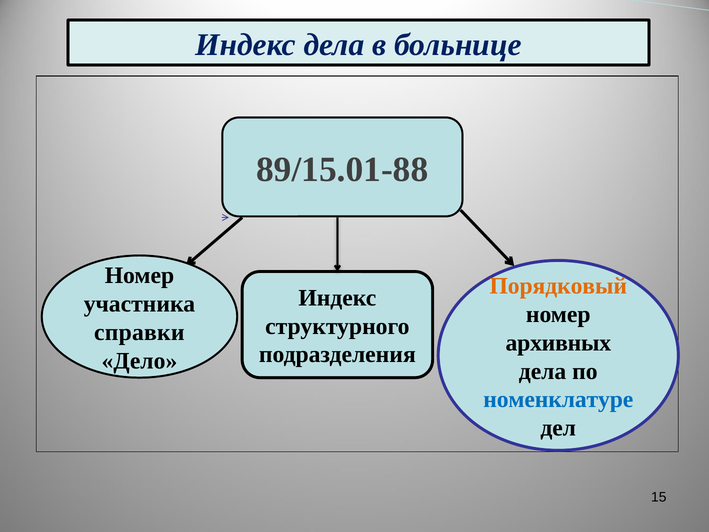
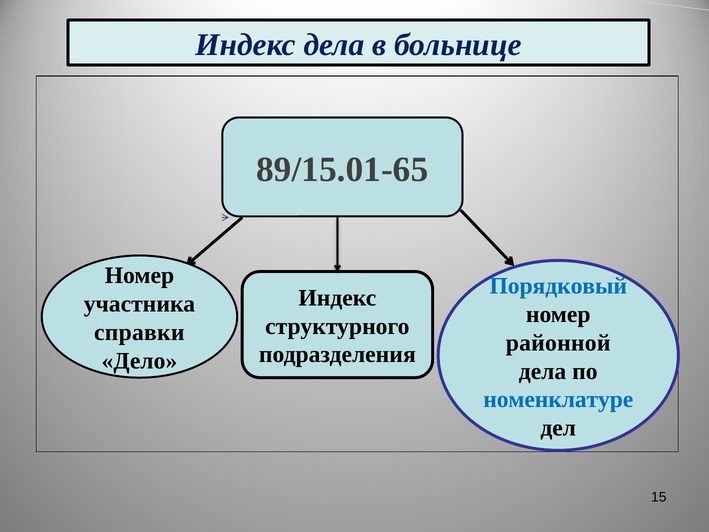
89/15.01-88: 89/15.01-88 -> 89/15.01-65 (342, 169)
Порядковый colour: orange -> blue (558, 286)
архивных: архивных -> районной (558, 343)
